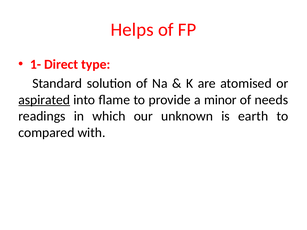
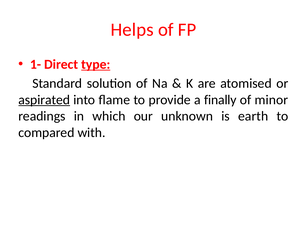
type underline: none -> present (96, 64)
minor: minor -> finally (220, 100)
needs: needs -> minor (271, 100)
